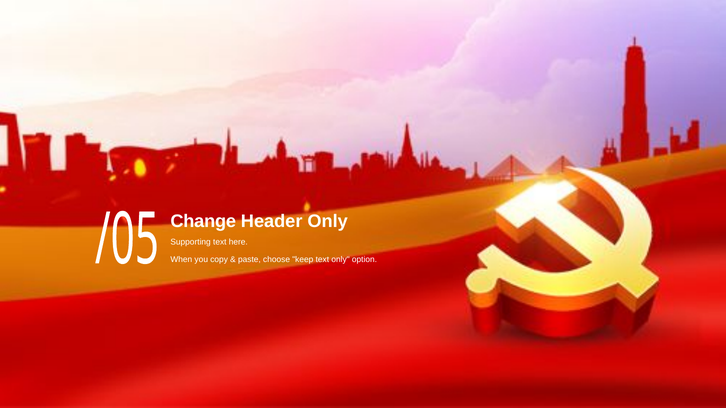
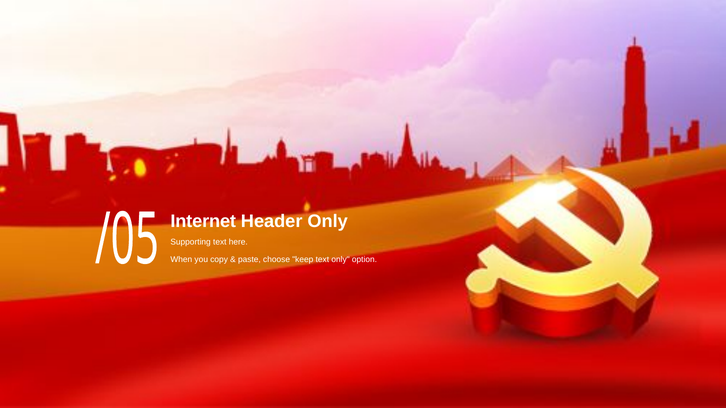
Change: Change -> Internet (203, 221)
